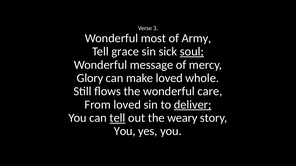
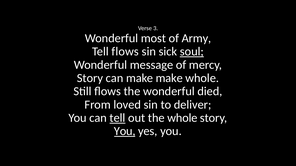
Tell grace: grace -> flows (125, 52)
Glory: Glory -> Story (90, 78)
make loved: loved -> make (169, 78)
care: care -> died (210, 92)
deliver underline: present -> none (193, 105)
the weary: weary -> whole (182, 118)
You underline: none -> present (125, 132)
